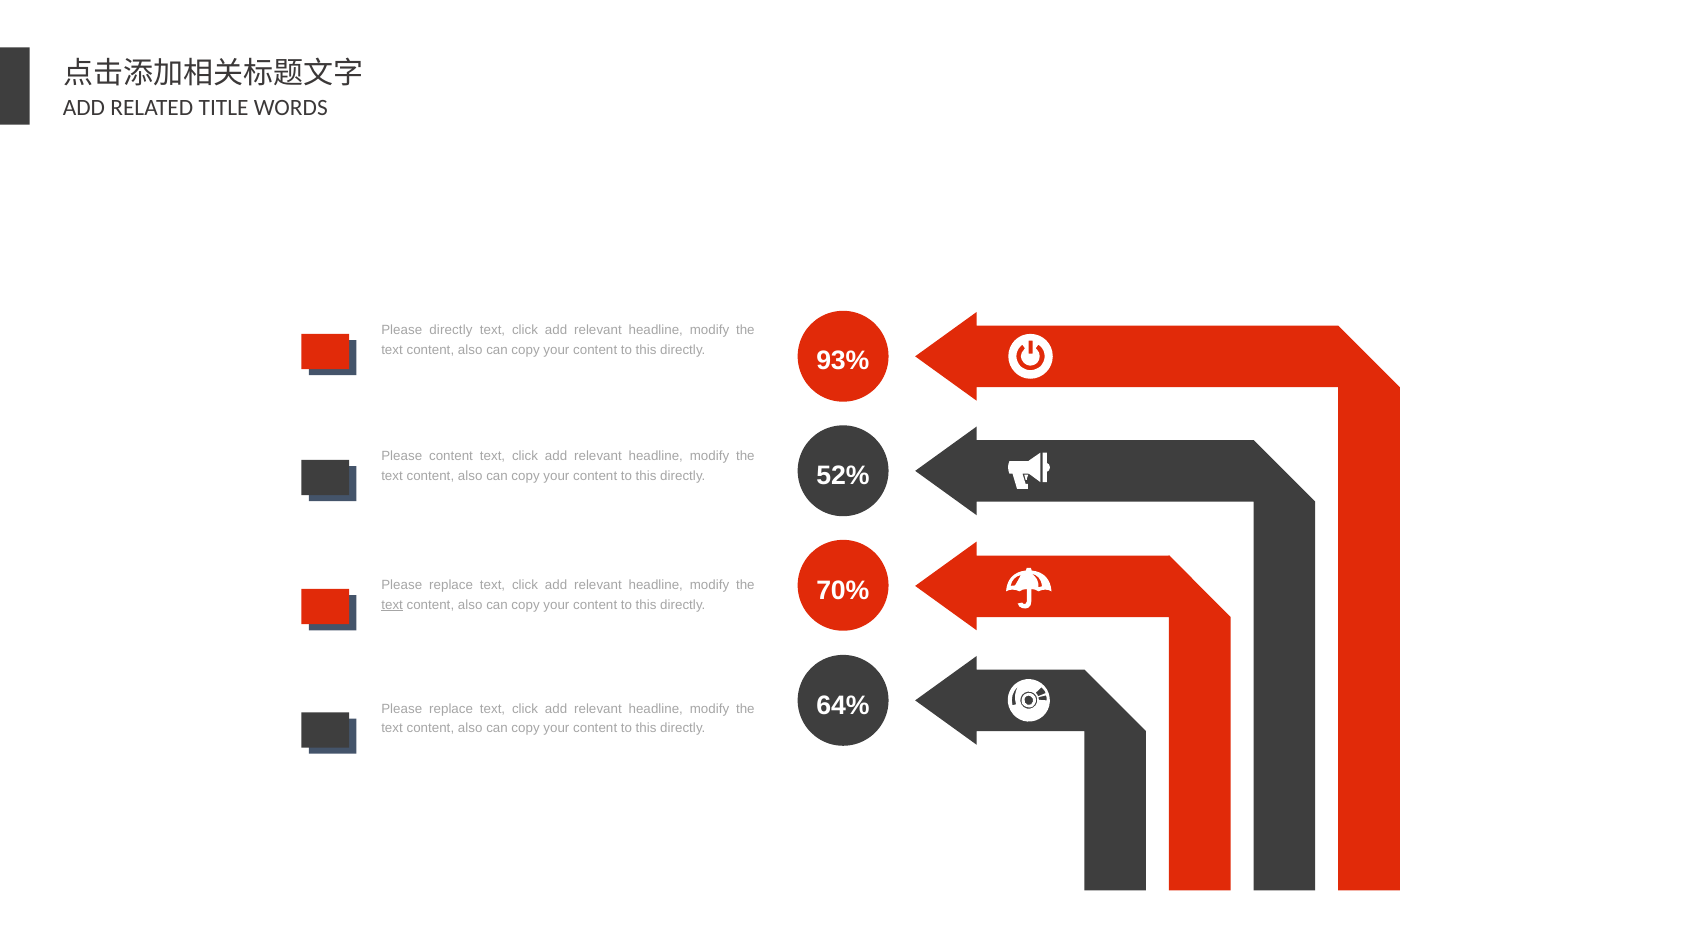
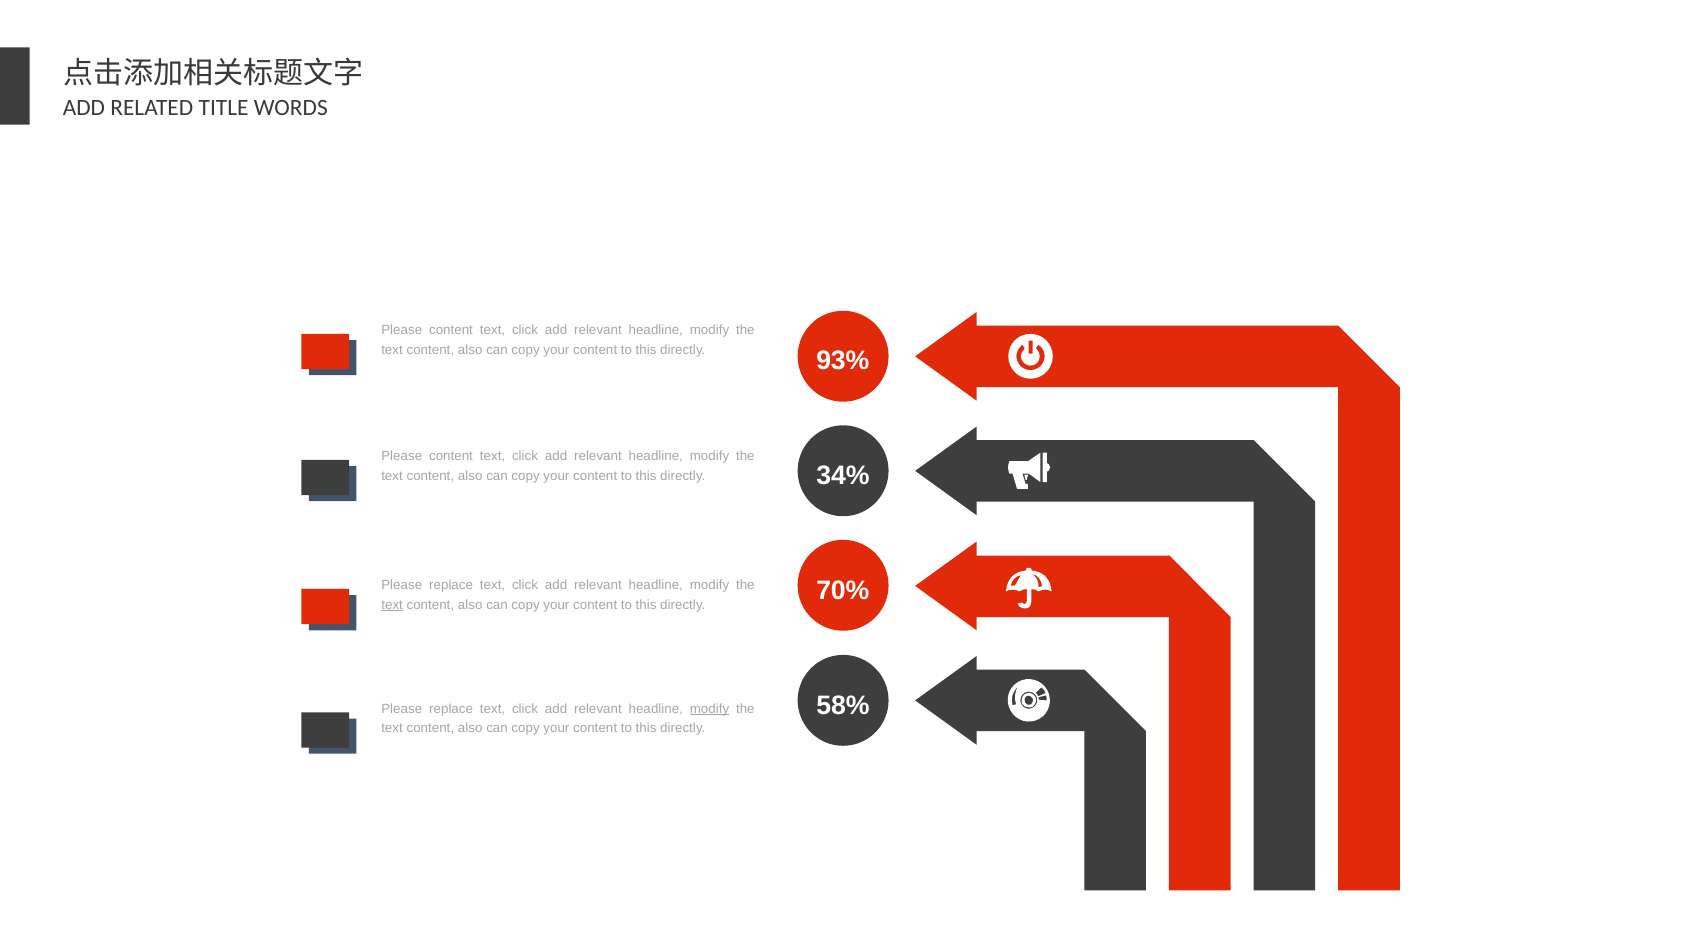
directly: directly -> content (451, 331)
52%: 52% -> 34% (843, 476)
64%: 64% -> 58% (843, 705)
modify underline: none -> present (709, 709)
